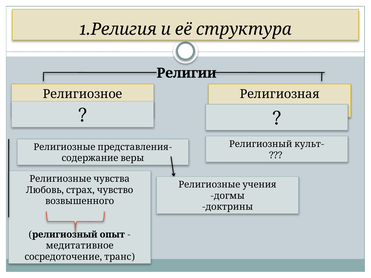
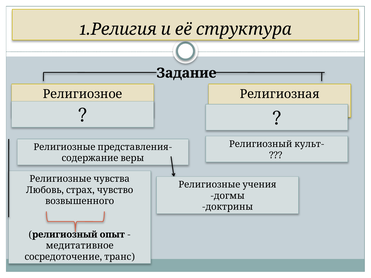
Религии: Религии -> Задание (186, 73)
